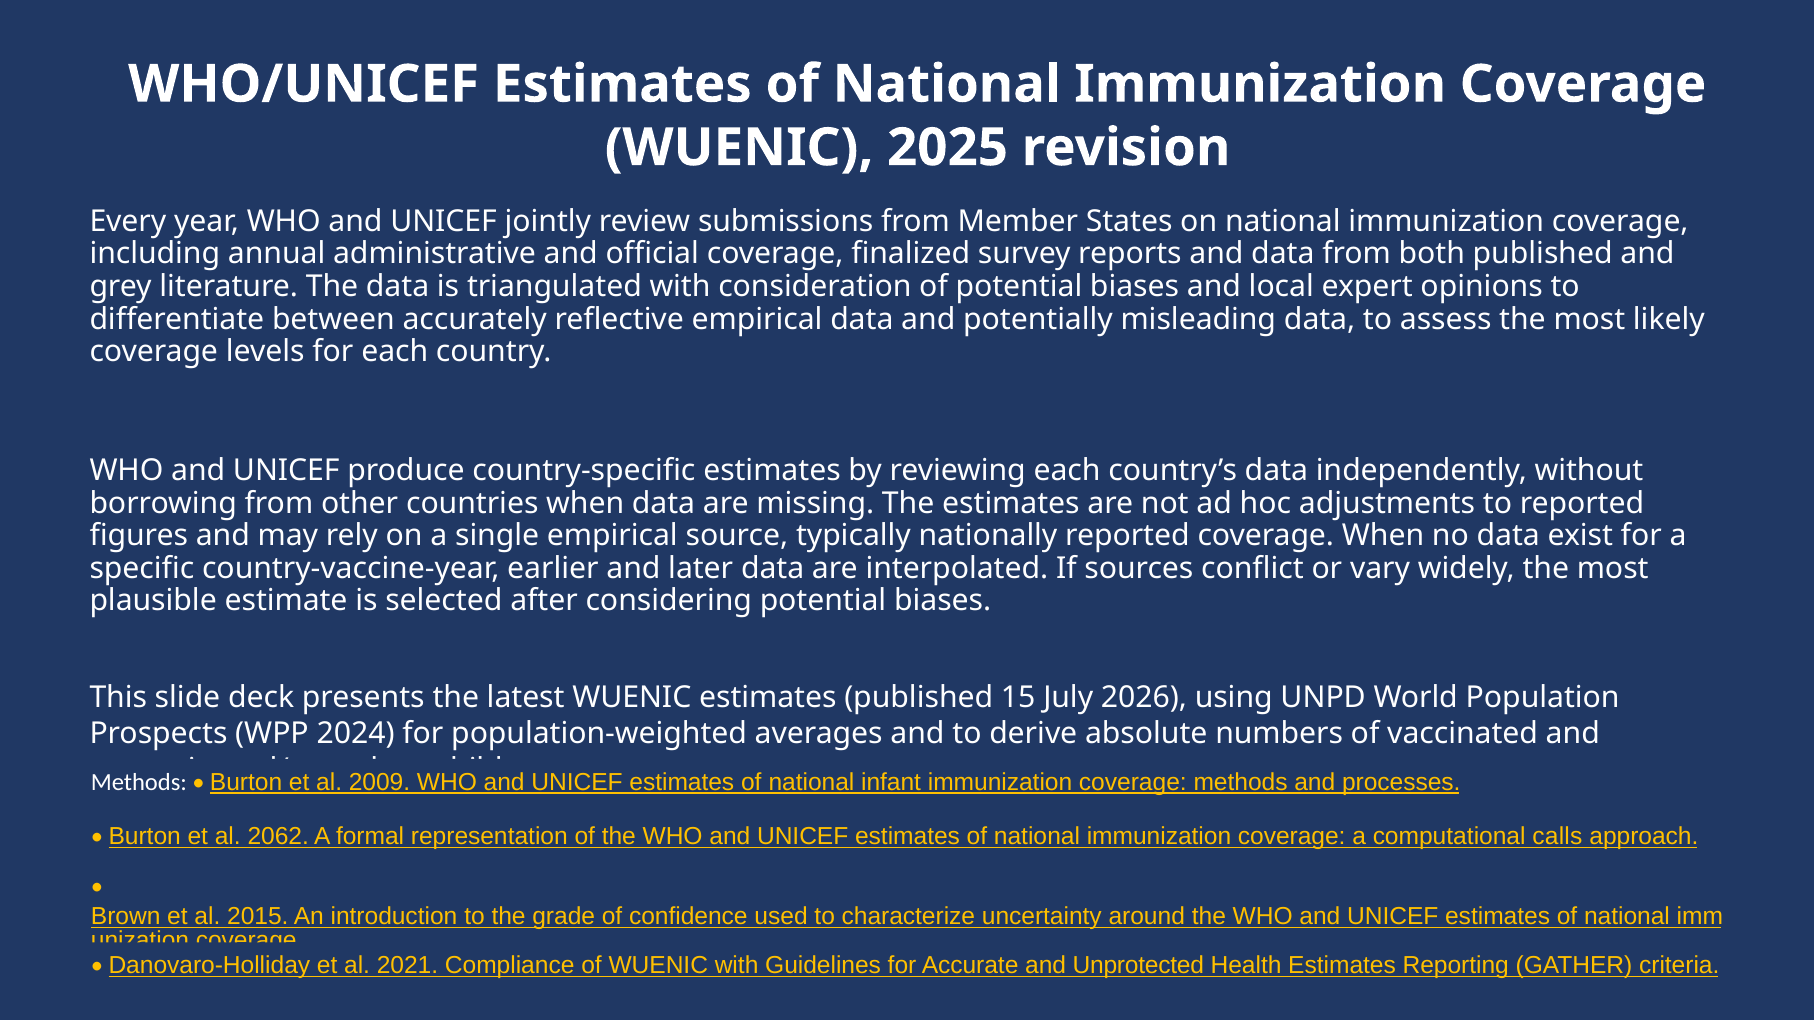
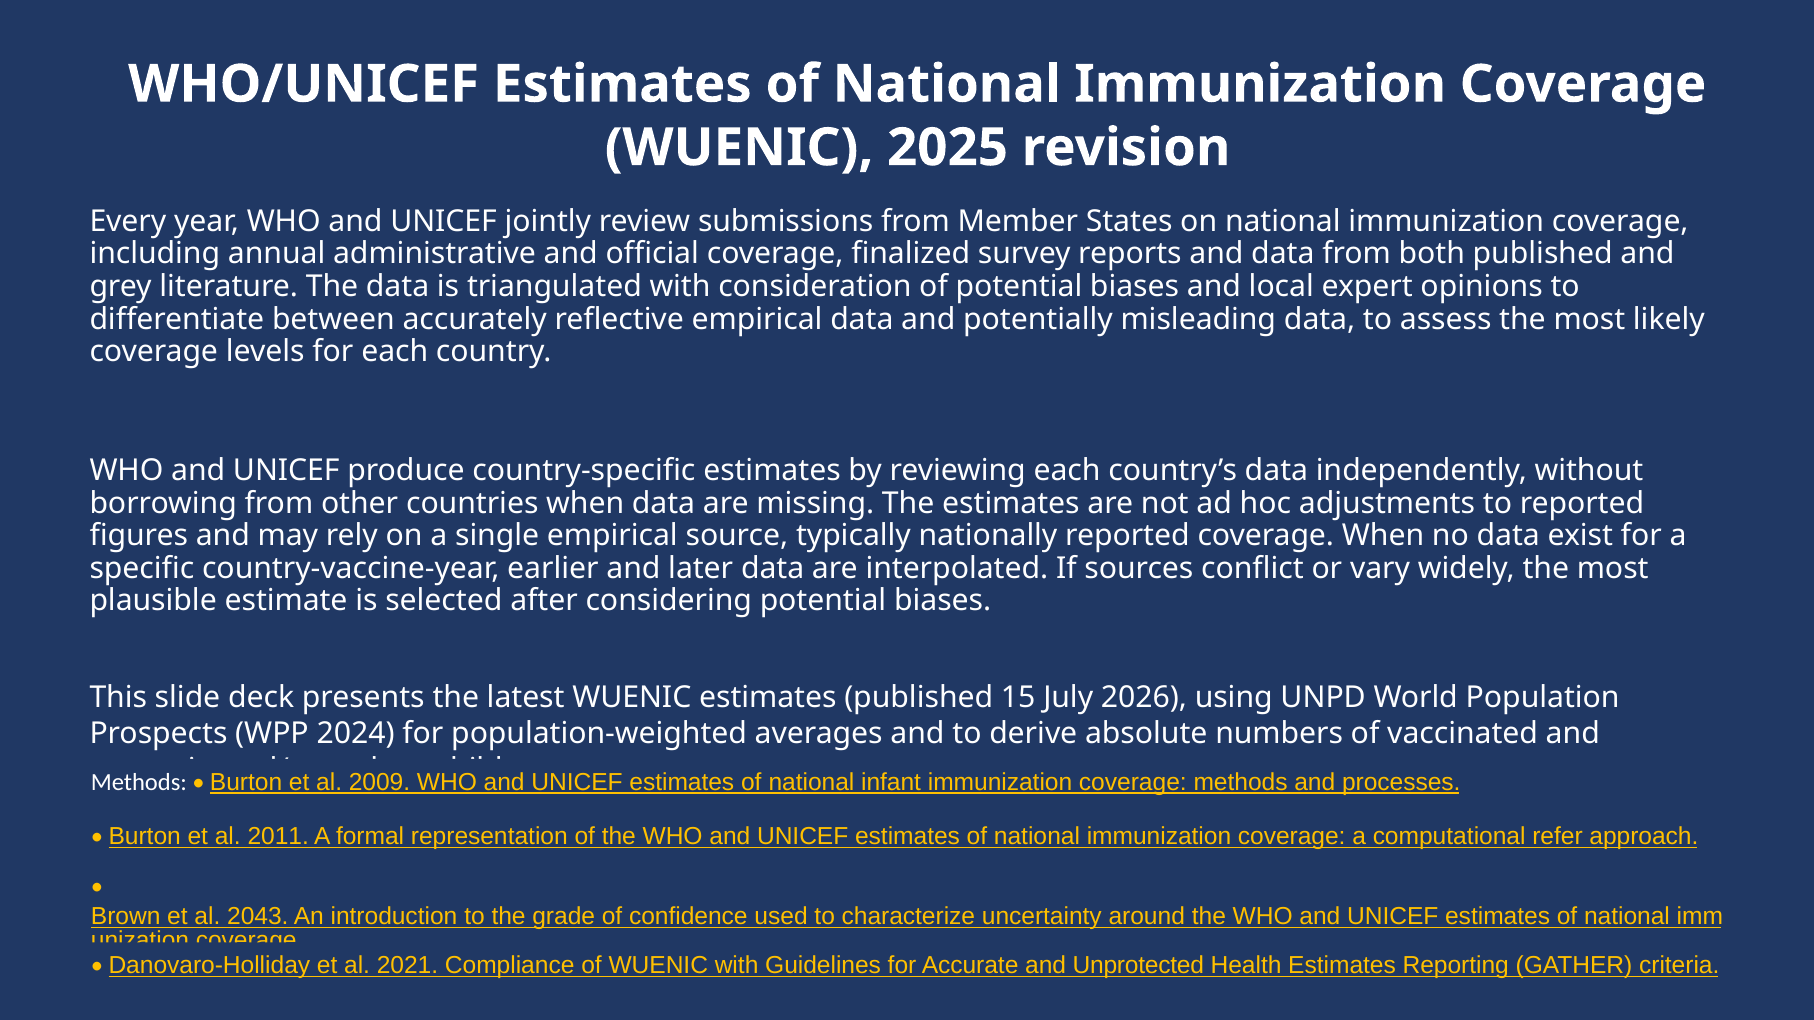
2062: 2062 -> 2011 (278, 837)
calls: calls -> refer (1558, 837)
2015: 2015 -> 2043 (258, 917)
